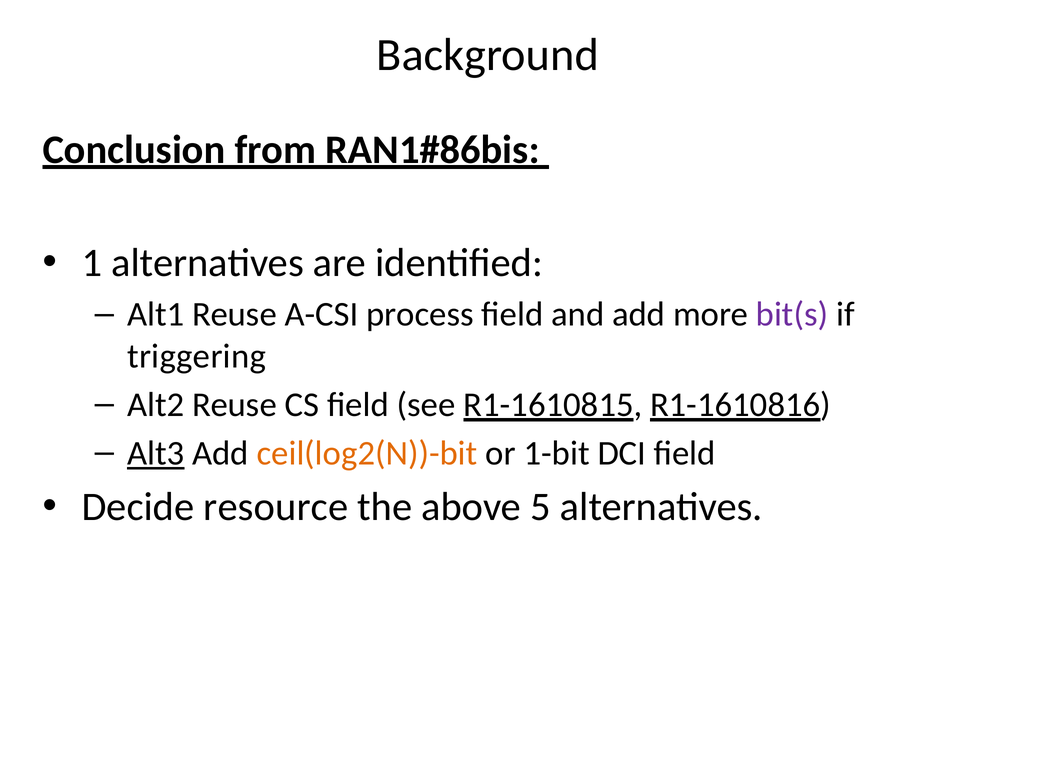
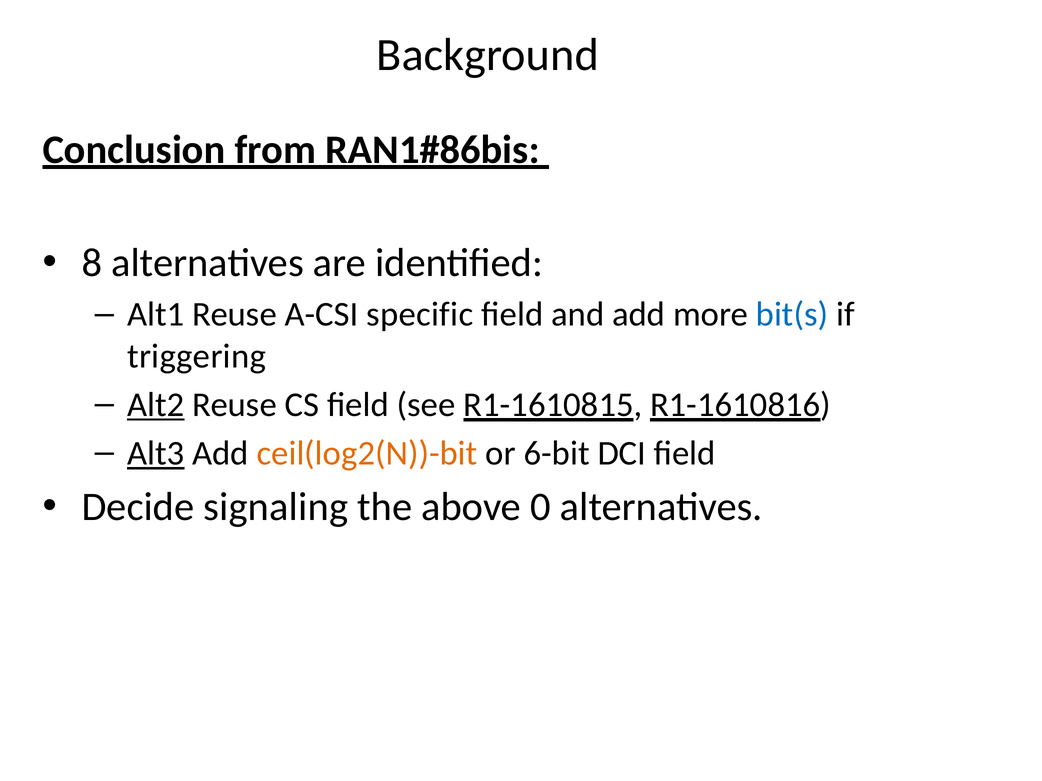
1: 1 -> 8 (92, 263)
process: process -> specific (420, 315)
bit(s colour: purple -> blue (792, 315)
Alt2 underline: none -> present (156, 405)
1-bit: 1-bit -> 6-bit (557, 454)
resource: resource -> signaling (276, 507)
5: 5 -> 0 (541, 507)
